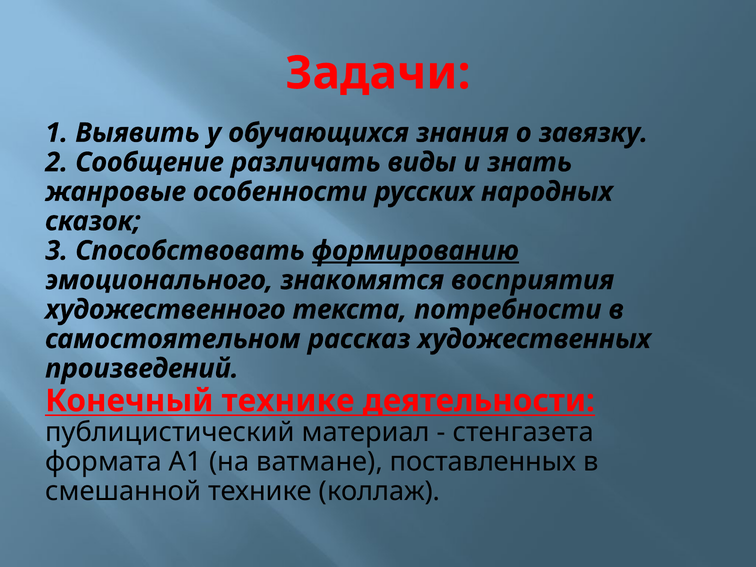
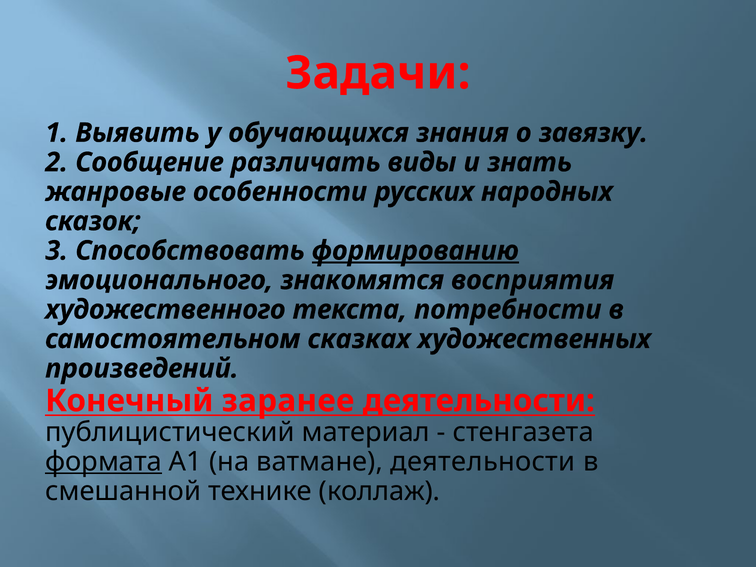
рассказ: рассказ -> сказках (359, 339)
Конечный технике: технике -> заранее (288, 401)
формата underline: none -> present (104, 462)
ватмане поставленных: поставленных -> деятельности (483, 462)
